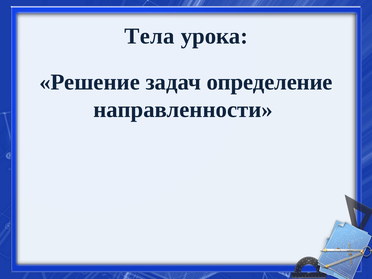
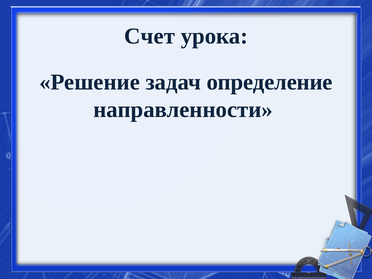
Тела: Тела -> Счет (149, 36)
